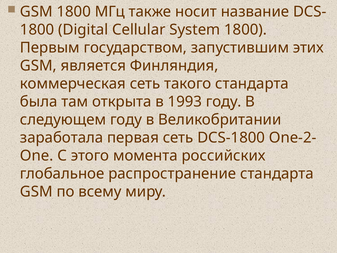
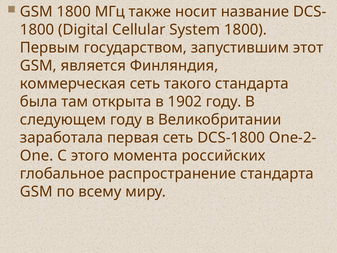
этих: этих -> этот (308, 48)
1993: 1993 -> 1902 (185, 102)
